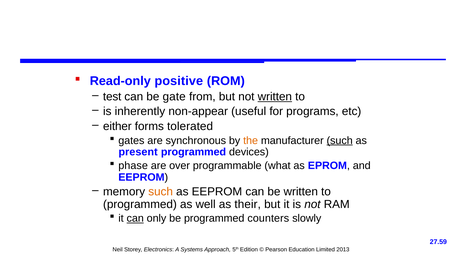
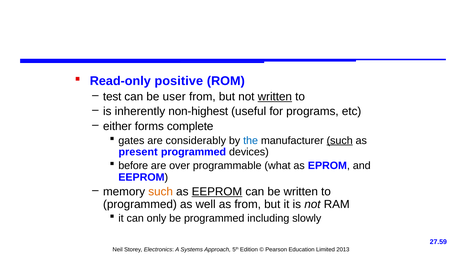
gate: gate -> user (174, 97)
non-appear: non-appear -> non-highest (198, 112)
tolerated: tolerated -> complete (190, 126)
synchronous: synchronous -> considerably (196, 141)
the colour: orange -> blue (251, 141)
phase: phase -> before (133, 166)
EEPROM underline: none -> present (217, 192)
as their: their -> from (248, 204)
can underline: present -> none (135, 218)
counters: counters -> including (268, 218)
